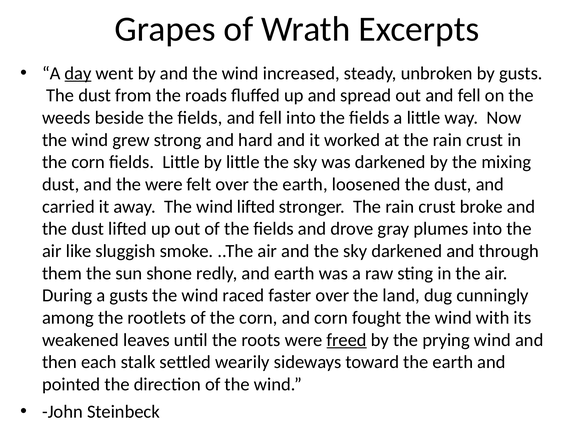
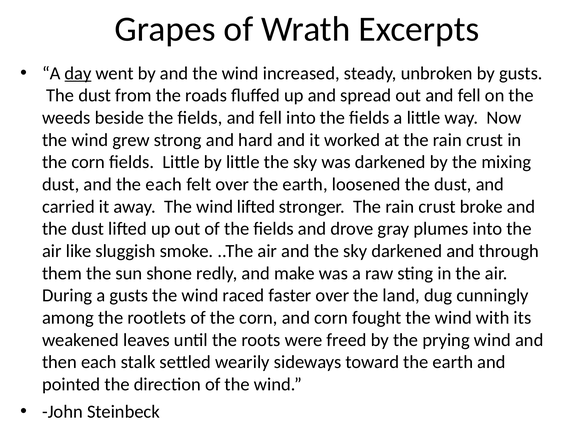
the were: were -> each (164, 184)
and earth: earth -> make (294, 273)
freed underline: present -> none (347, 340)
